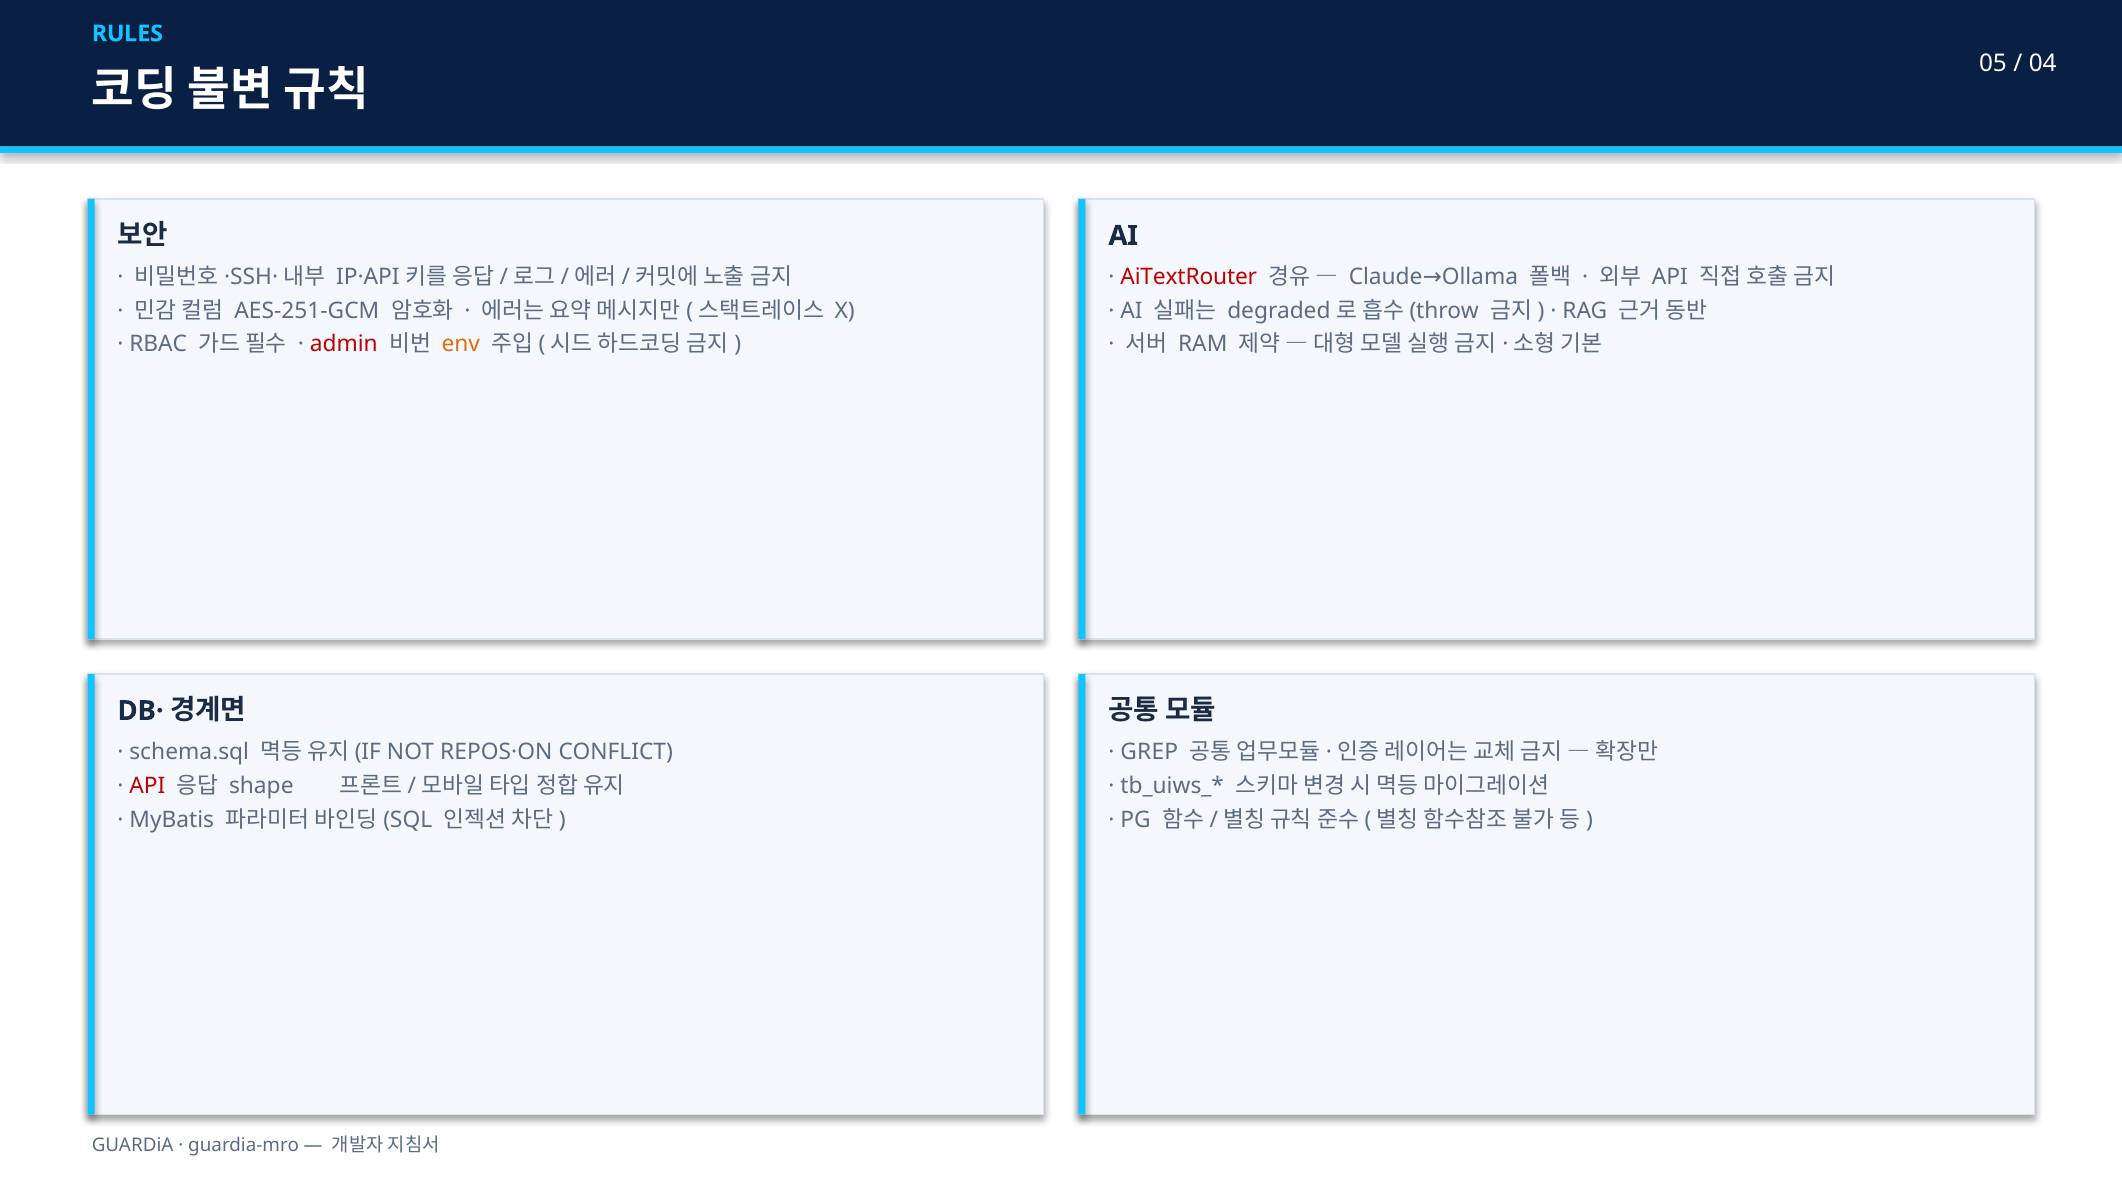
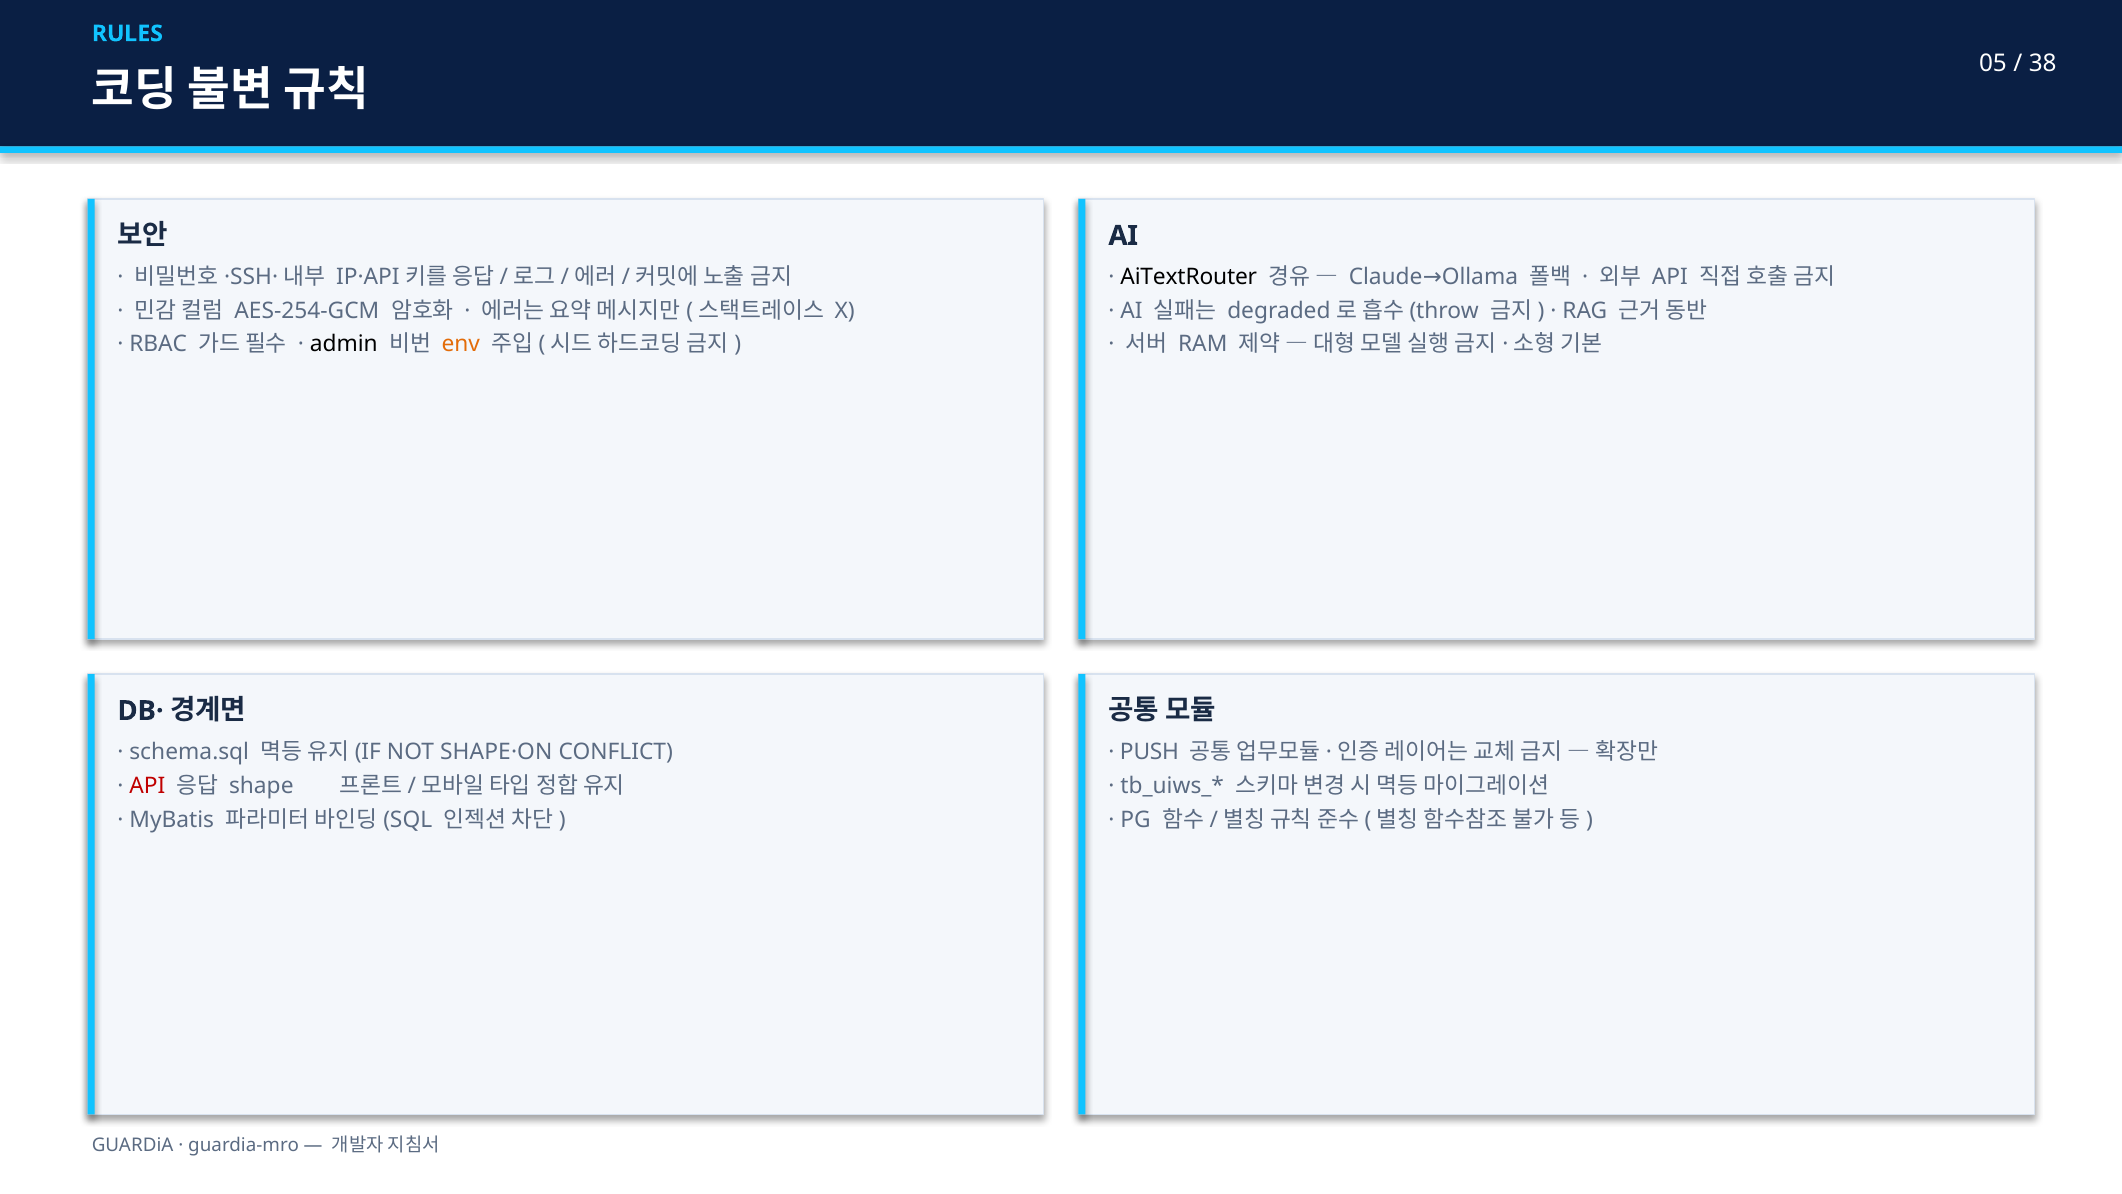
04: 04 -> 38 (2043, 63)
AiTextRouter colour: red -> black (1189, 276)
AES-251-GCM: AES-251-GCM -> AES-254-GCM (307, 310)
admin colour: red -> black (344, 344)
REPOS·ON: REPOS·ON -> SHAPE·ON (496, 752)
GREP: GREP -> PUSH (1150, 752)
